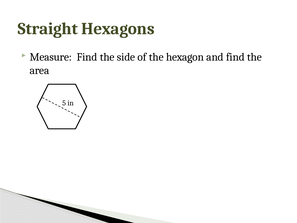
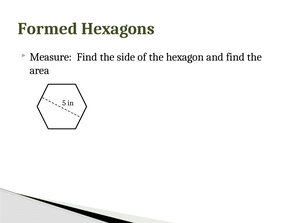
Straight: Straight -> Formed (48, 29)
